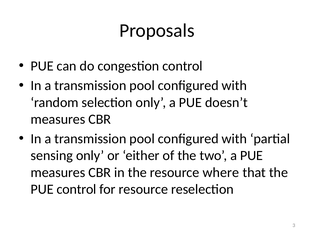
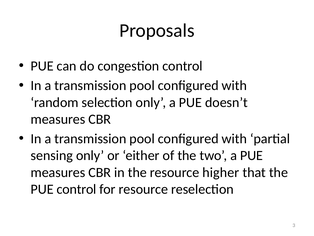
where: where -> higher (221, 172)
